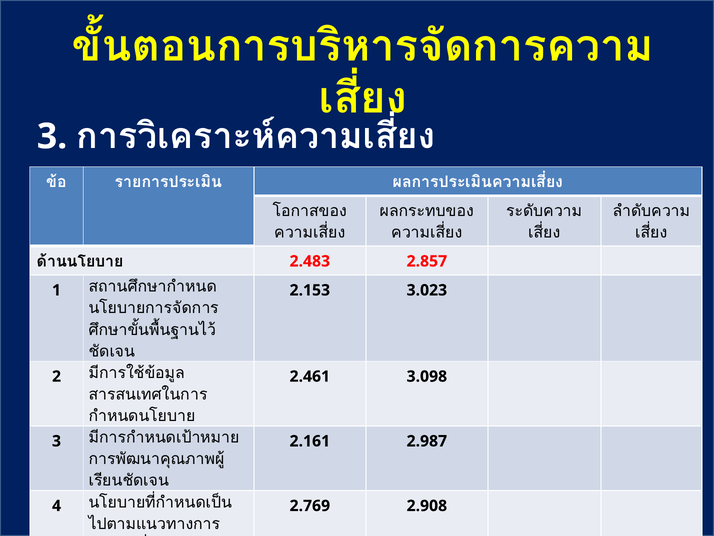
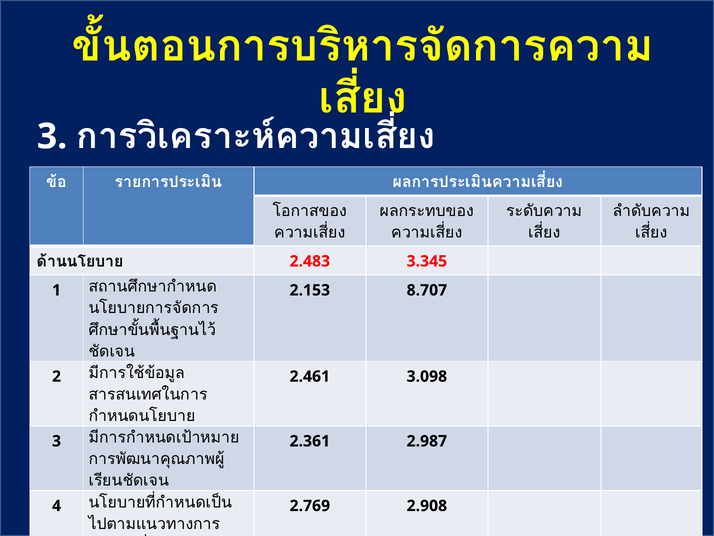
2.857: 2.857 -> 3.345 (427, 261)
3.023: 3.023 -> 8.707 (427, 290)
2.161: 2.161 -> 2.361 (310, 441)
